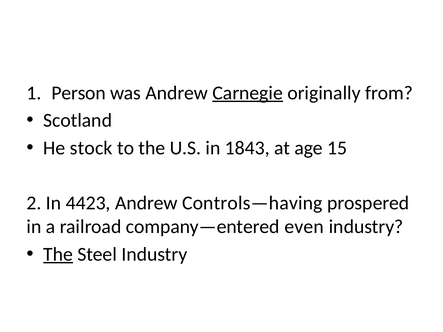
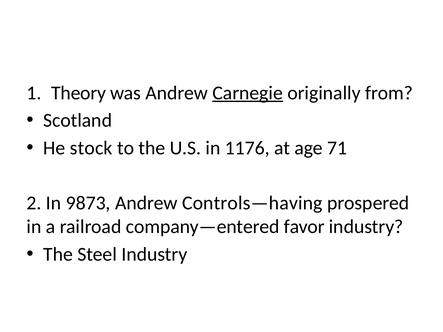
Person: Person -> Theory (79, 93)
1843: 1843 -> 1176 (247, 148)
15: 15 -> 71 (337, 148)
4423: 4423 -> 9873 (88, 203)
even: even -> favor (304, 227)
The underline: present -> none (58, 254)
